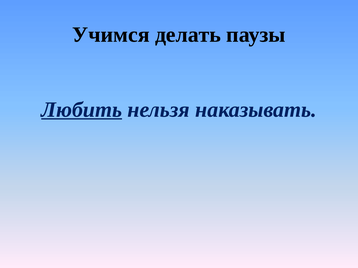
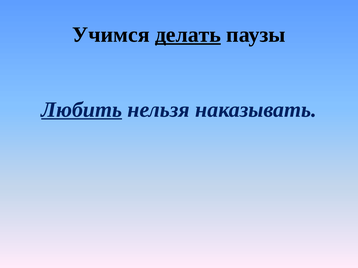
делать underline: none -> present (188, 35)
